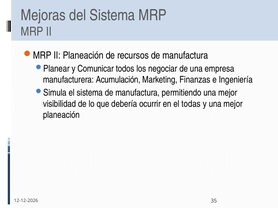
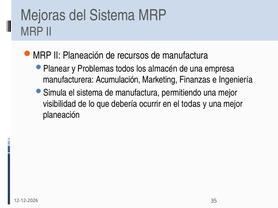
Comunicar: Comunicar -> Problemas (96, 69)
negociar: negociar -> almacén (163, 69)
